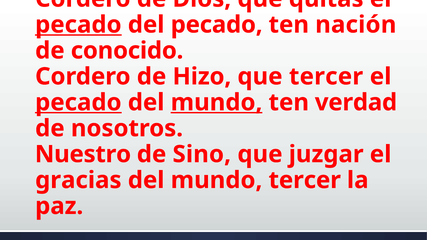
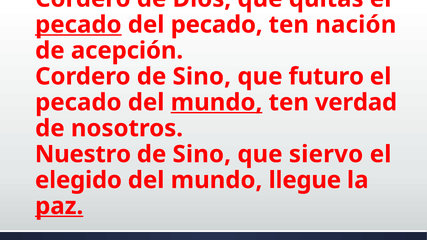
conocido: conocido -> acepción (127, 51)
Cordero de Hizo: Hizo -> Sino (202, 77)
que tercer: tercer -> futuro (326, 77)
pecado underline: present -> none (78, 102)
juzgar: juzgar -> siervo (326, 154)
gracias: gracias -> elegido (78, 180)
mundo tercer: tercer -> llegue (305, 180)
paz underline: none -> present (59, 206)
